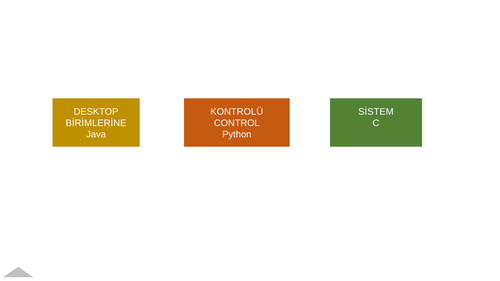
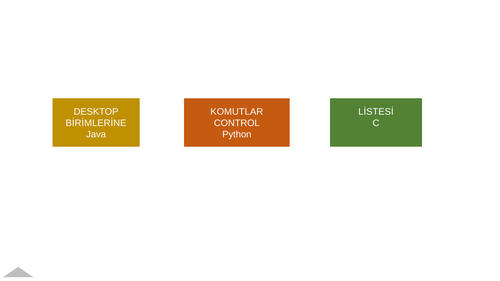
KONTROLÜ: KONTROLÜ -> KOMUTLAR (237, 112)
SİSTEM: SİSTEM -> LİSTESİ (376, 112)
